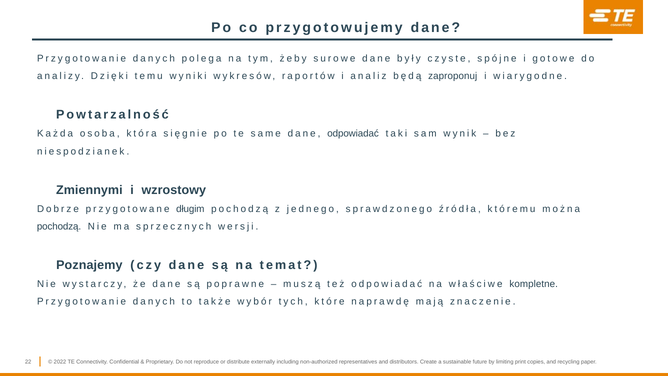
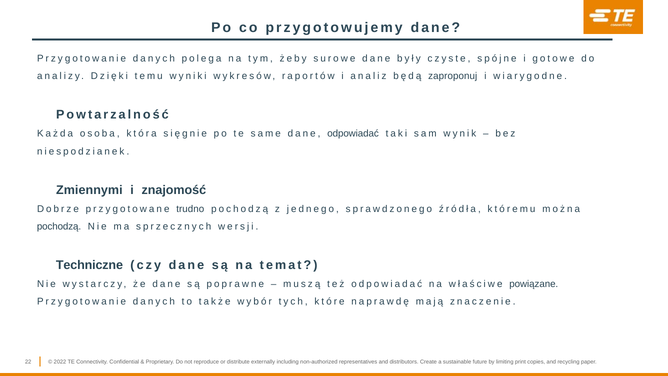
wzrostowy: wzrostowy -> znajomość (174, 190)
długim: długim -> trudno (190, 209)
Poznajemy: Poznajemy -> Techniczne (89, 265)
kompletne: kompletne -> powiązane (534, 284)
